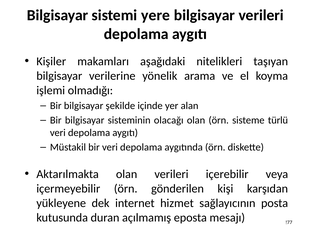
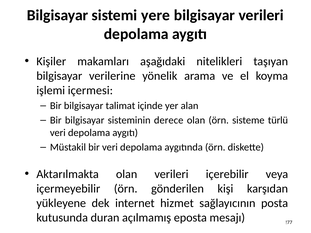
olmadığı: olmadığı -> içermesi (90, 90)
şekilde: şekilde -> talimat (120, 106)
olacağı: olacağı -> derece (169, 120)
